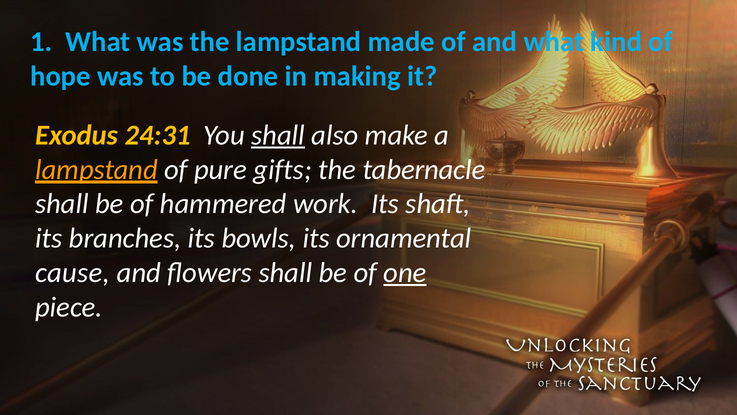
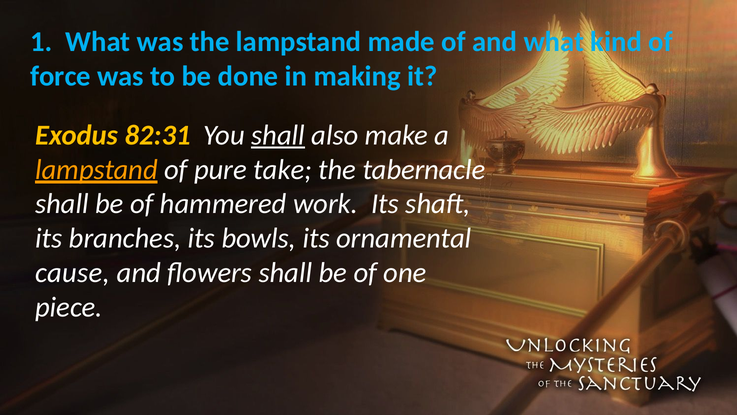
hope: hope -> force (61, 76)
24:31: 24:31 -> 82:31 (158, 135)
gifts: gifts -> take (283, 169)
one underline: present -> none (405, 272)
